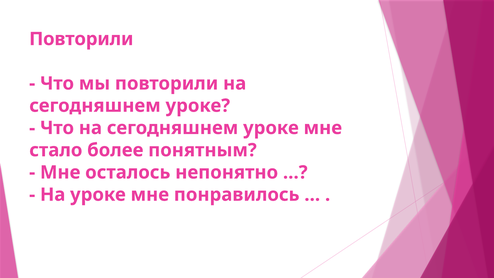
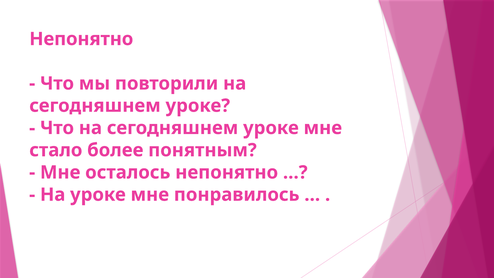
Повторили: Повторили -> Непонятно (81, 39)
